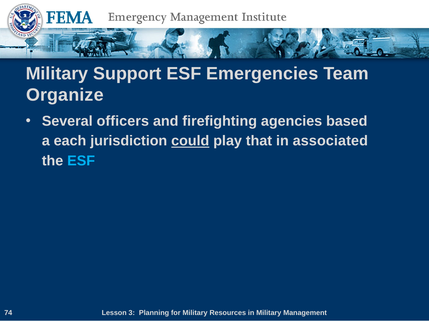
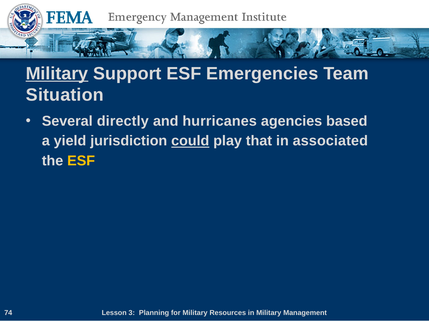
Military underline: none -> present (57, 74)
Organize: Organize -> Situation (65, 95)
officers: officers -> directly (123, 122)
firefighting: firefighting -> hurricanes (220, 122)
each: each -> yield (70, 141)
ESF colour: light blue -> yellow (81, 161)
